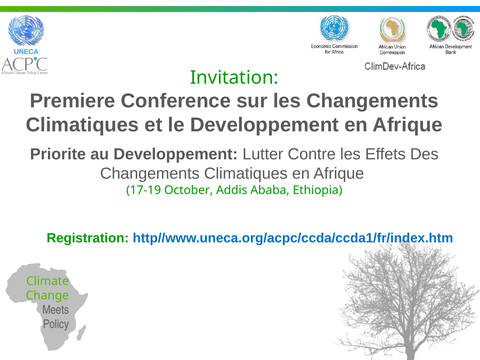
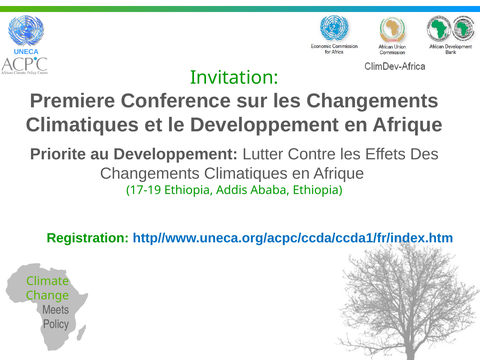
17-19 October: October -> Ethiopia (189, 190)
